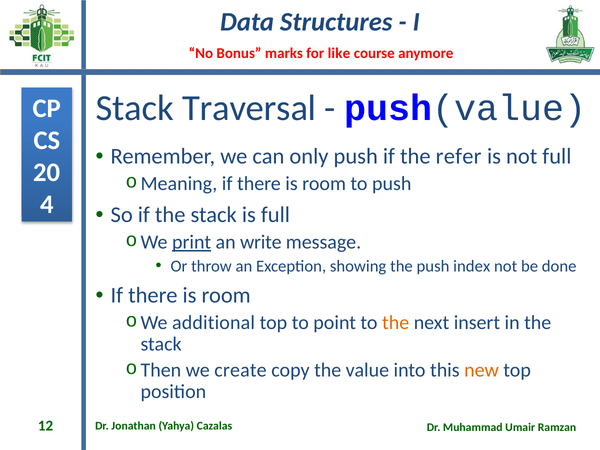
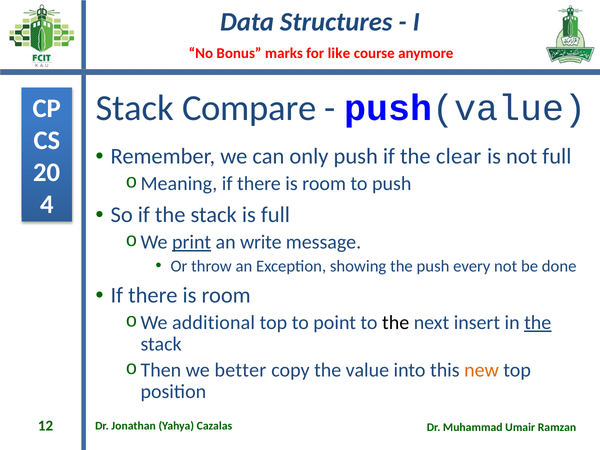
Traversal: Traversal -> Compare (249, 108)
refer: refer -> clear (459, 157)
index: index -> every (472, 266)
the colour: orange -> black (396, 323)
the underline: none -> present (538, 323)
create: create -> better (240, 370)
